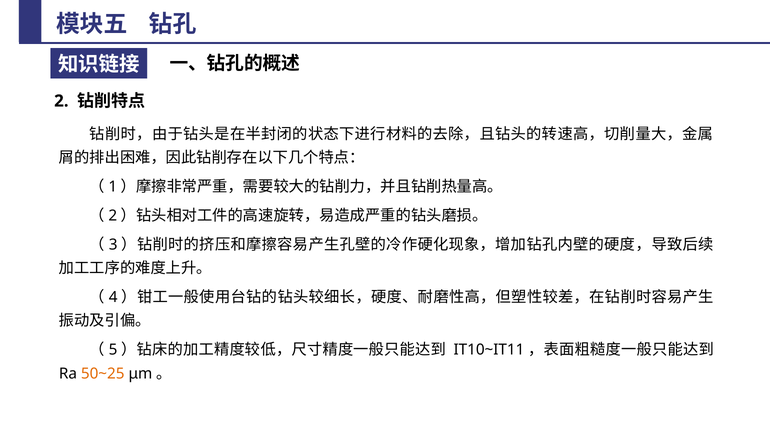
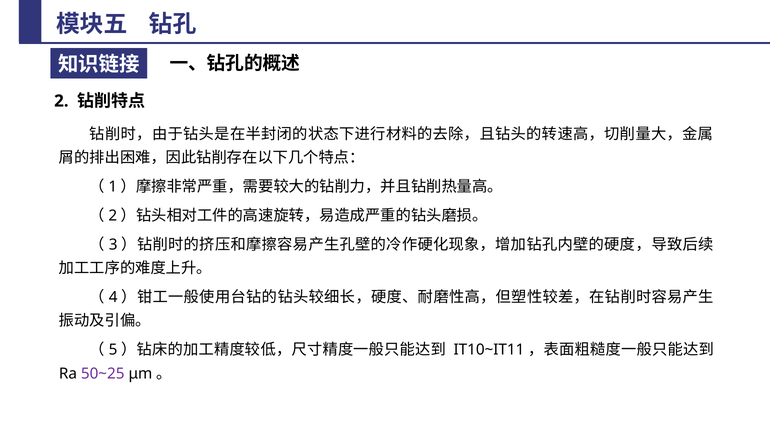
50~25 colour: orange -> purple (103, 374)
